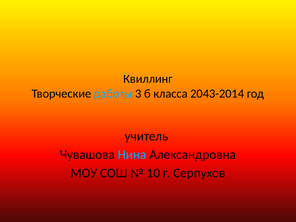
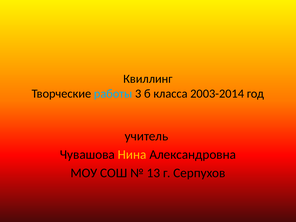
2043-2014: 2043-2014 -> 2003-2014 (217, 94)
Нина colour: light blue -> yellow (132, 155)
10: 10 -> 13 (153, 173)
